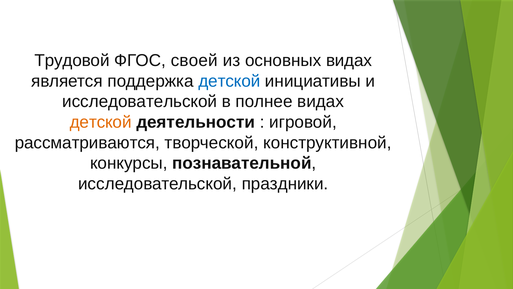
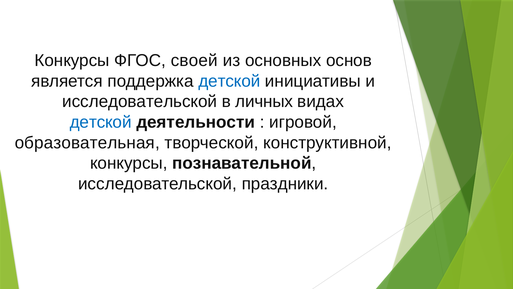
Трудовой: Трудовой -> Конкурсы (72, 60)
основных видах: видах -> основ (349, 60)
полнее: полнее -> личных (264, 101)
детской colour: orange -> blue (101, 122)
рассматриваются: рассматриваются -> образовательная (87, 143)
